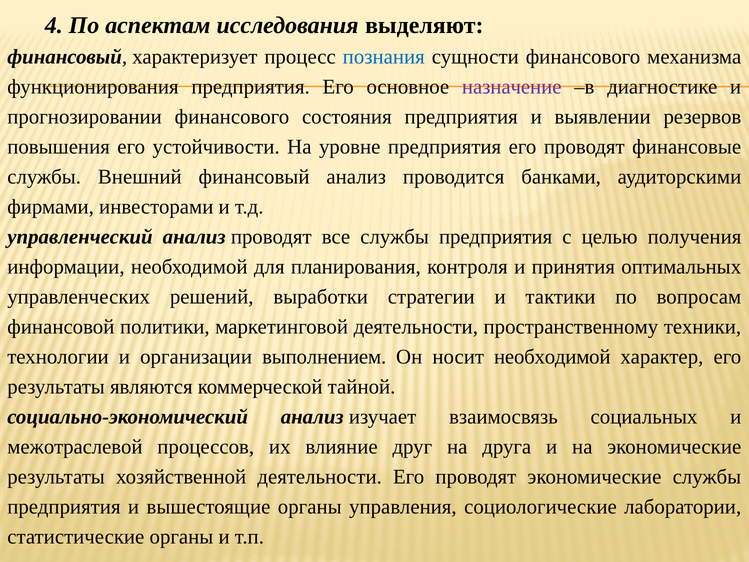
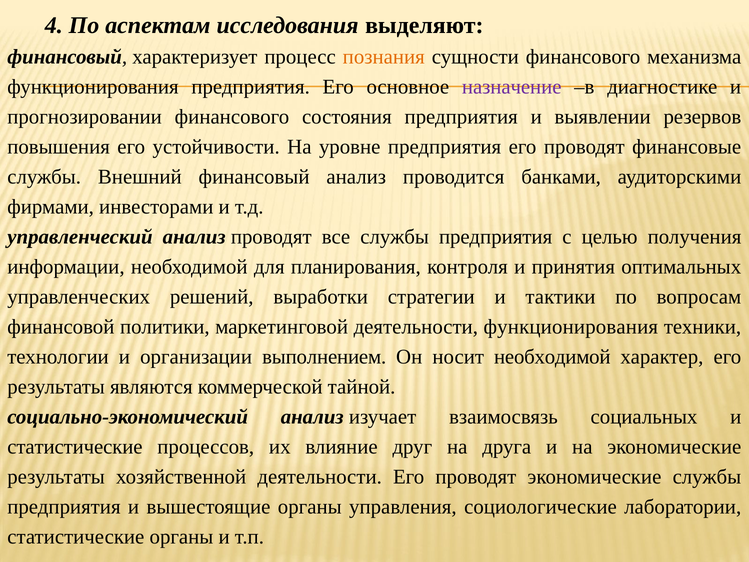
познания colour: blue -> orange (384, 57)
деятельности пространственному: пространственному -> функционирования (571, 327)
межотраслевой: межотраслевой -> статистические (75, 447)
